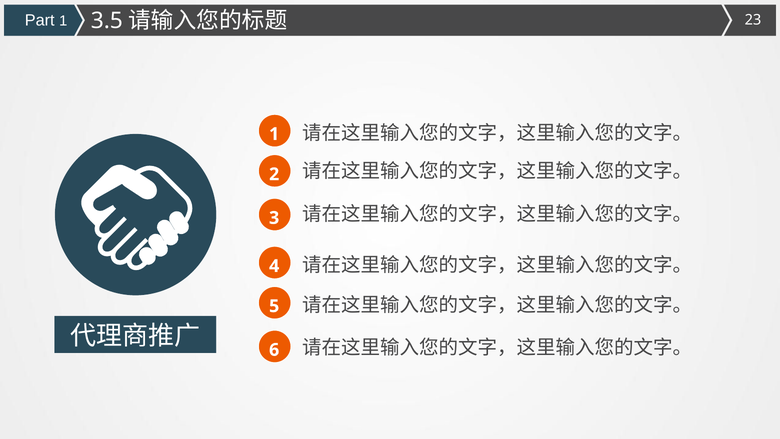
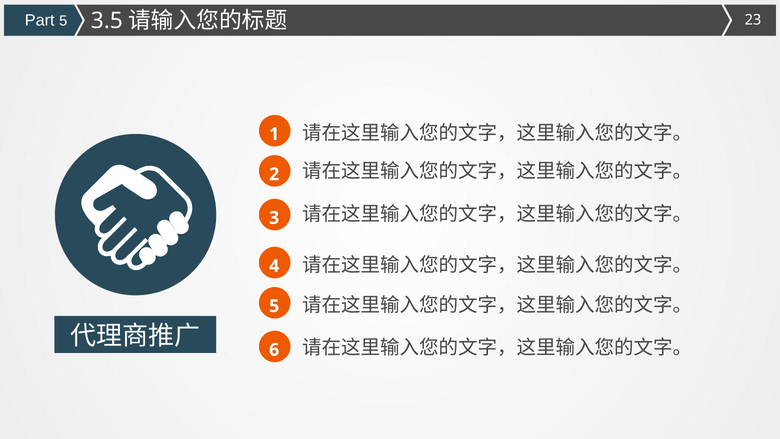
Part 1: 1 -> 5 (63, 21)
